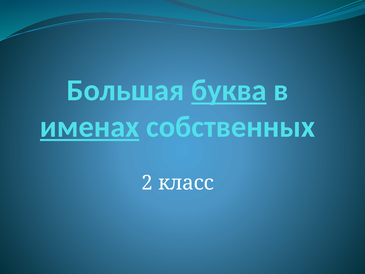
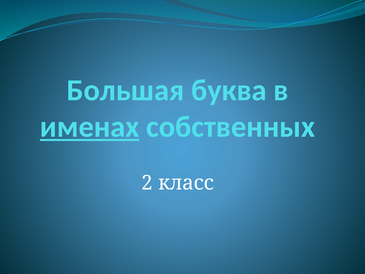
буква underline: present -> none (229, 90)
